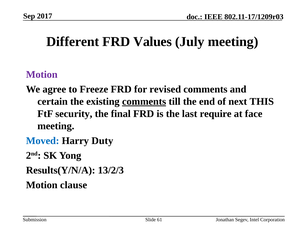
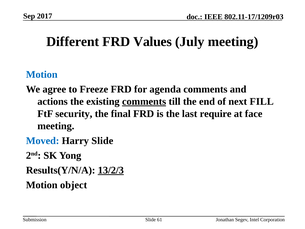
Motion colour: purple -> blue (42, 74)
revised: revised -> agenda (165, 89)
certain: certain -> actions (53, 101)
THIS: THIS -> FILL (262, 101)
Harry Duty: Duty -> Slide (102, 141)
13/2/3 underline: none -> present (111, 170)
clause: clause -> object (74, 185)
